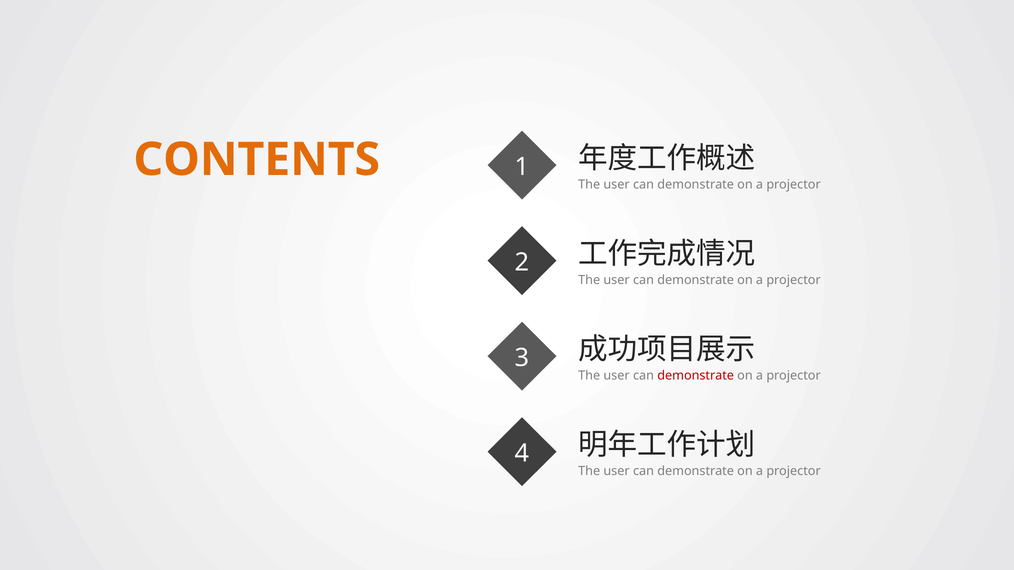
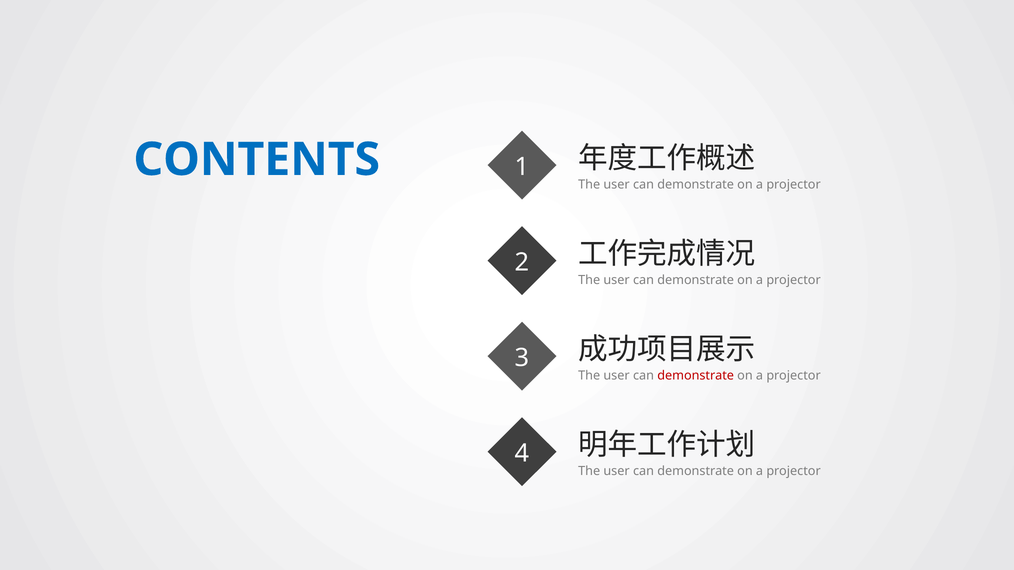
CONTENTS colour: orange -> blue (257, 160)
